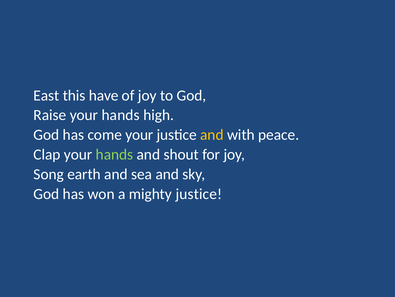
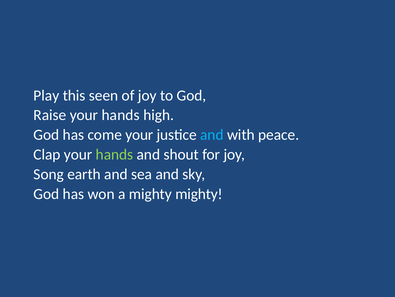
East: East -> Play (46, 95)
have: have -> seen (104, 95)
and colour: yellow -> light blue (212, 135)
mighty justice: justice -> mighty (199, 193)
